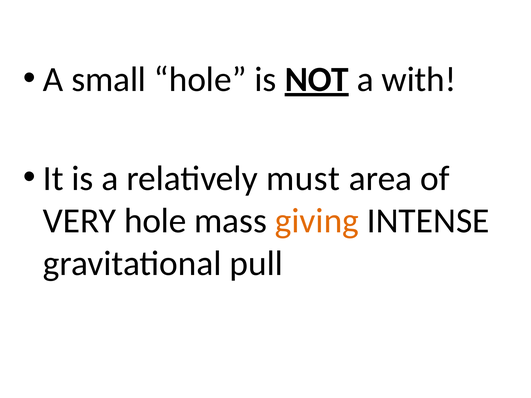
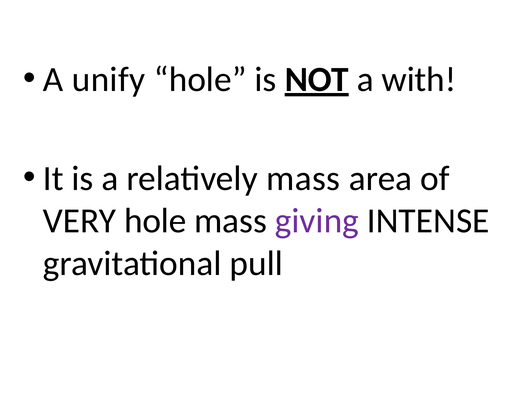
small: small -> unify (108, 79)
relatively must: must -> mass (303, 179)
giving colour: orange -> purple (317, 221)
